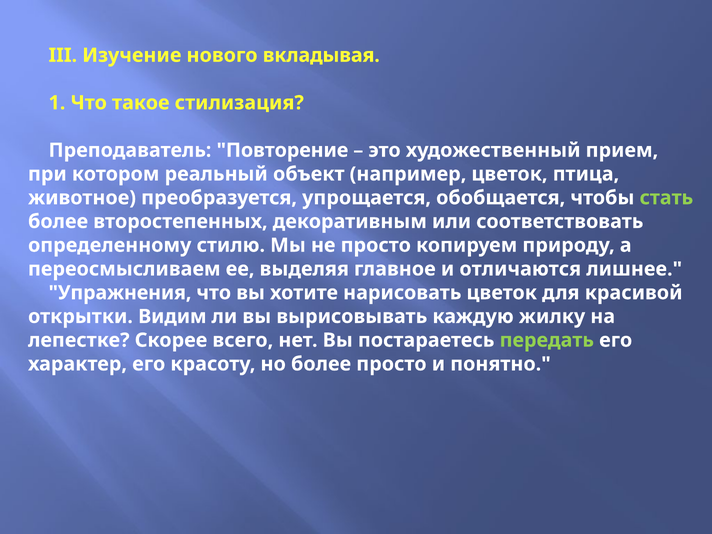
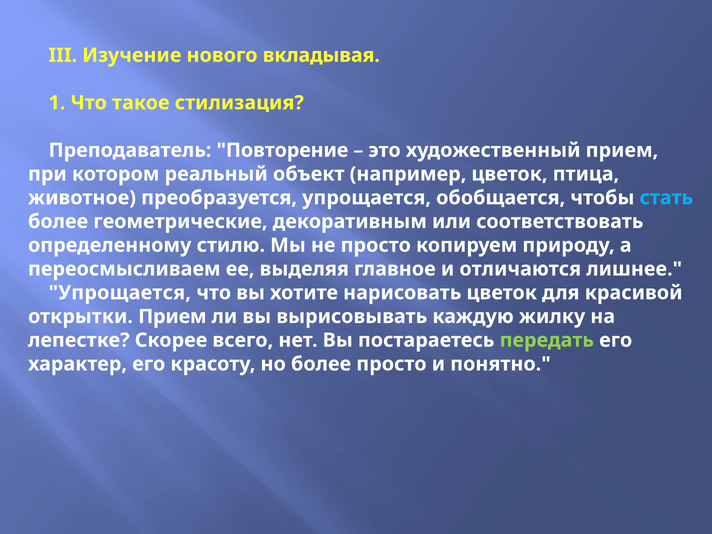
стать colour: light green -> light blue (666, 198)
второстепенных: второстепенных -> геометрические (180, 222)
Упражнения: Упражнения -> Упрощается (120, 293)
открытки Видим: Видим -> Прием (172, 316)
